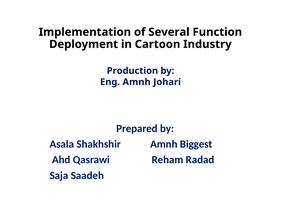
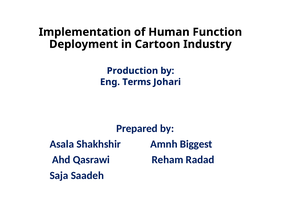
Several: Several -> Human (169, 32)
Eng Amnh: Amnh -> Terms (137, 82)
